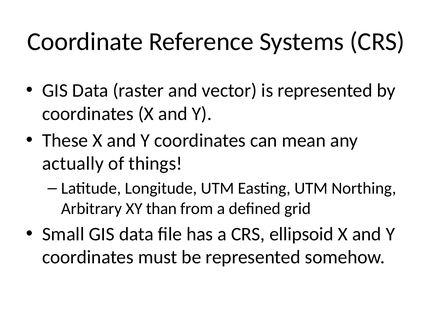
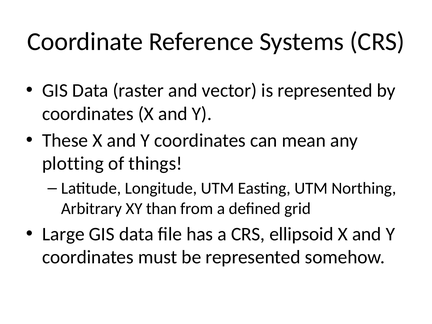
actually: actually -> plotting (73, 164)
Small: Small -> Large (63, 234)
